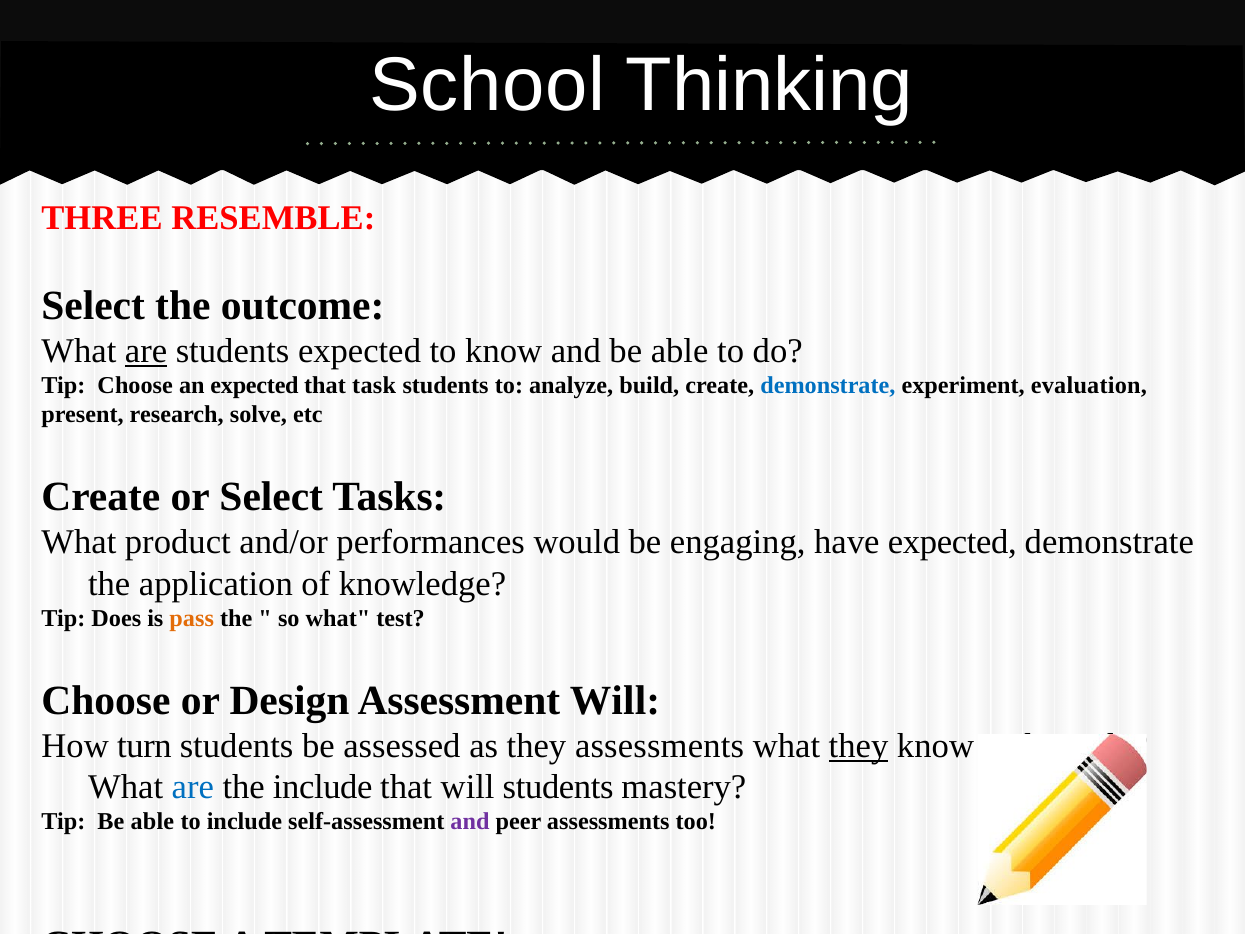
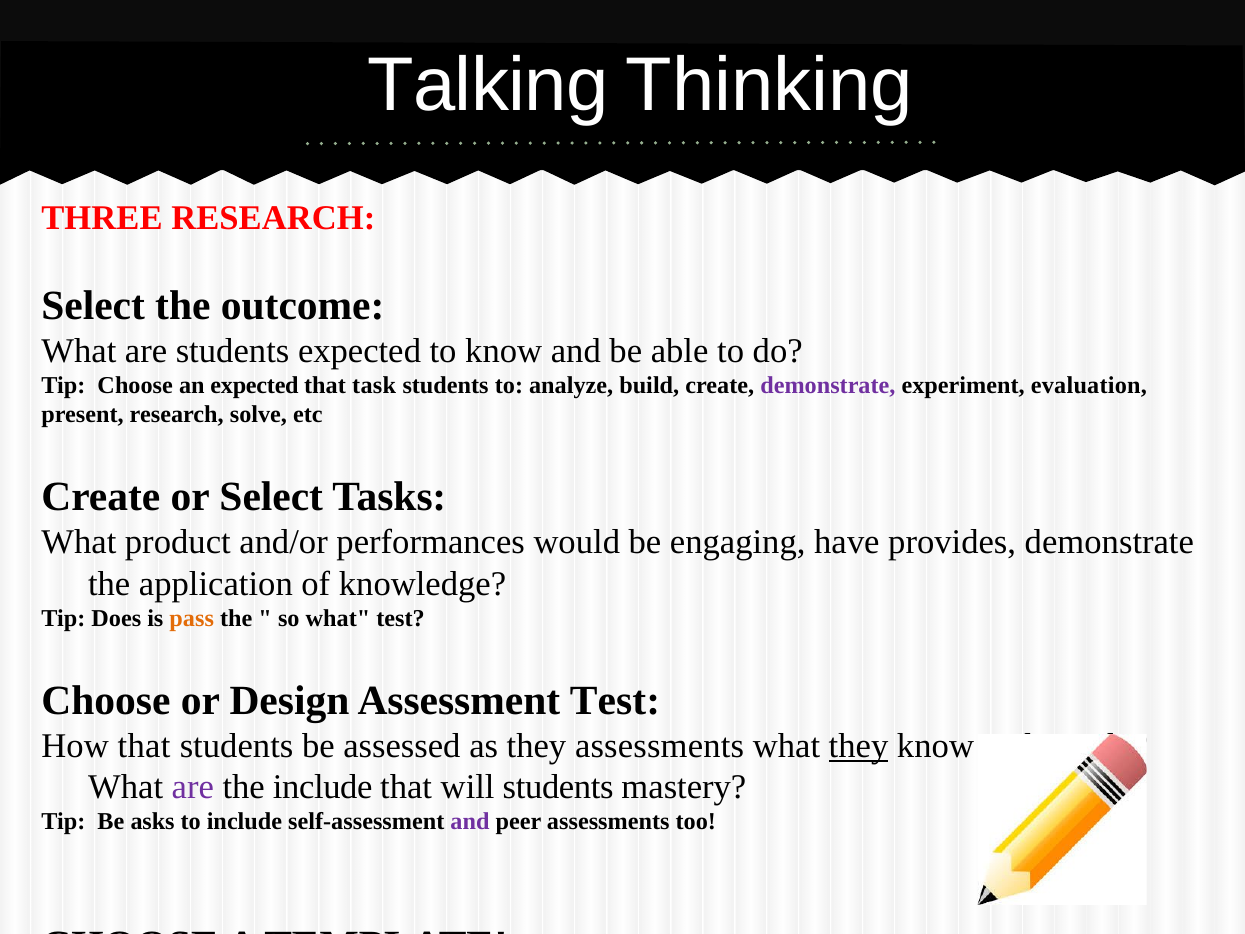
School: School -> Talking (488, 86)
THREE RESEMBLE: RESEMBLE -> RESEARCH (273, 218)
are underline: present -> none (146, 351)
demonstrate colour: blue -> purple (828, 386)
have expected: expected -> provides (952, 542)
Assessment Will: Will -> Test (615, 700)
How turn: turn -> that (144, 746)
are colour: blue -> purple (193, 787)
Tip Be able: able -> asks (153, 822)
